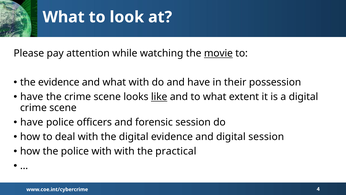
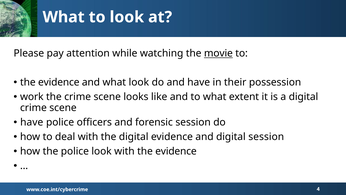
what with: with -> look (139, 82)
have: have -> work (32, 97)
like underline: present -> none (159, 97)
police with: with -> look (102, 151)
with the practical: practical -> evidence (176, 151)
